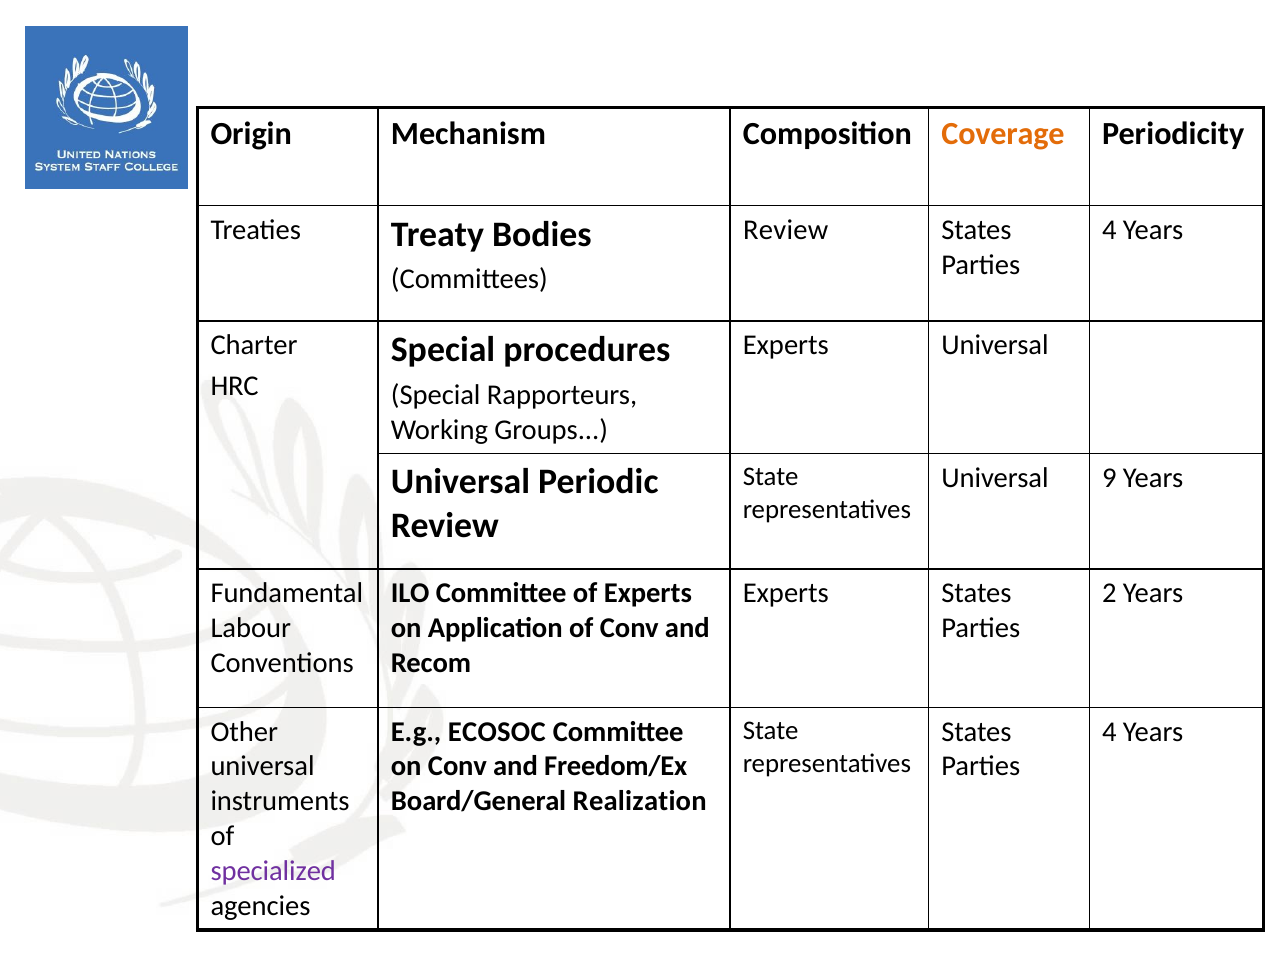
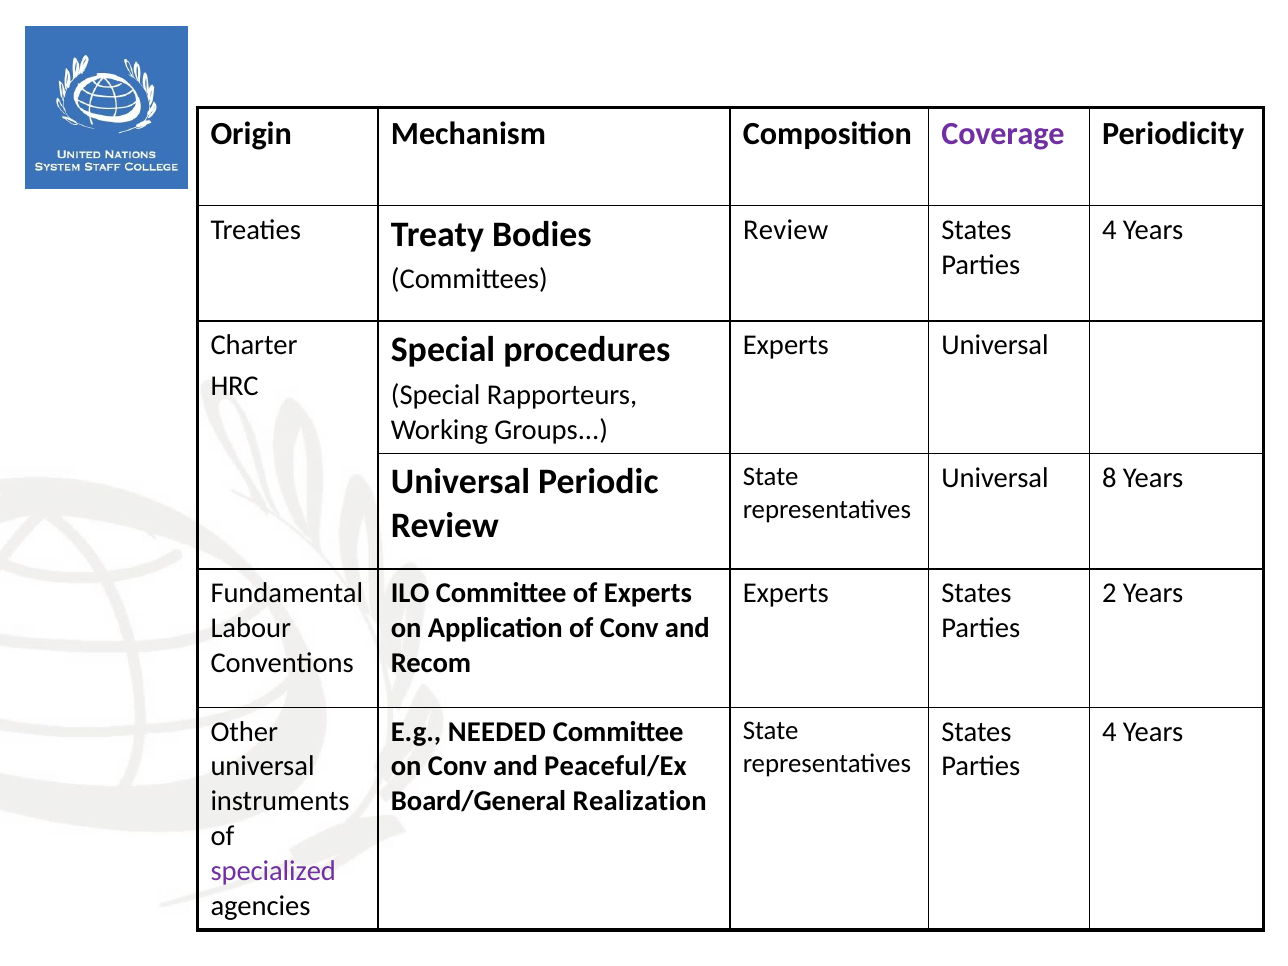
Coverage colour: orange -> purple (1003, 134)
9: 9 -> 8 (1109, 478)
ECOSOC: ECOSOC -> NEEDED (497, 732)
Freedom/Ex: Freedom/Ex -> Peaceful/Ex (616, 767)
